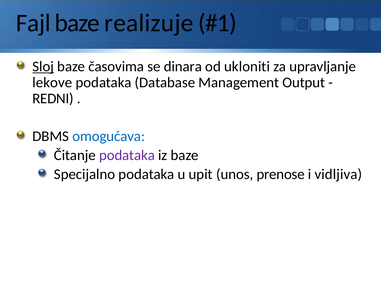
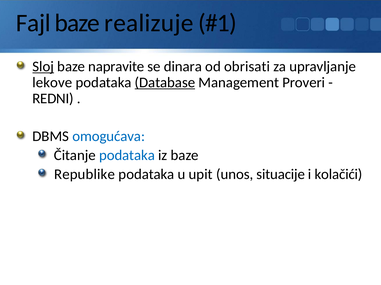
časovima: časovima -> napravite (116, 67)
ukloniti: ukloniti -> obrisati (247, 67)
Database underline: none -> present (165, 83)
Output: Output -> Proveri (304, 83)
podataka colour: purple -> blue (127, 156)
Specijalno: Specijalno -> Republike (85, 175)
prenose: prenose -> situacije (281, 175)
vidljiva: vidljiva -> kolačići (339, 175)
